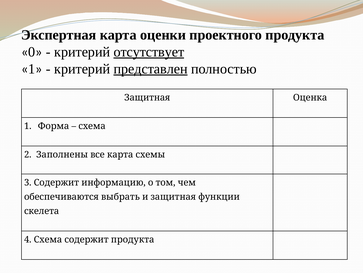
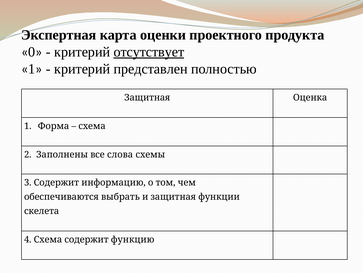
представлен underline: present -> none (151, 69)
все карта: карта -> слова (120, 154)
содержит продукта: продукта -> функцию (133, 239)
